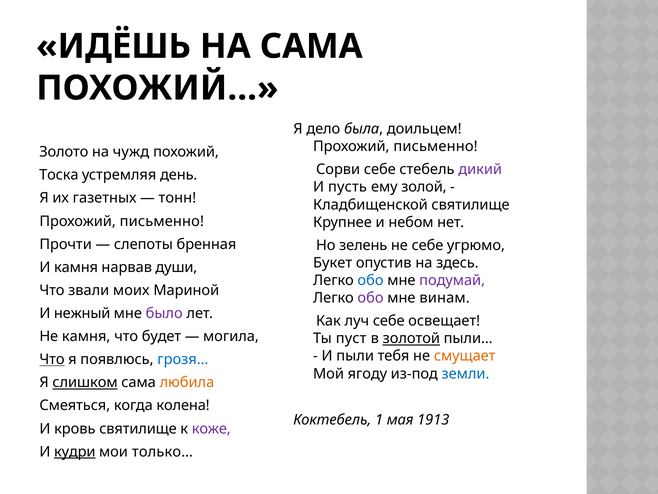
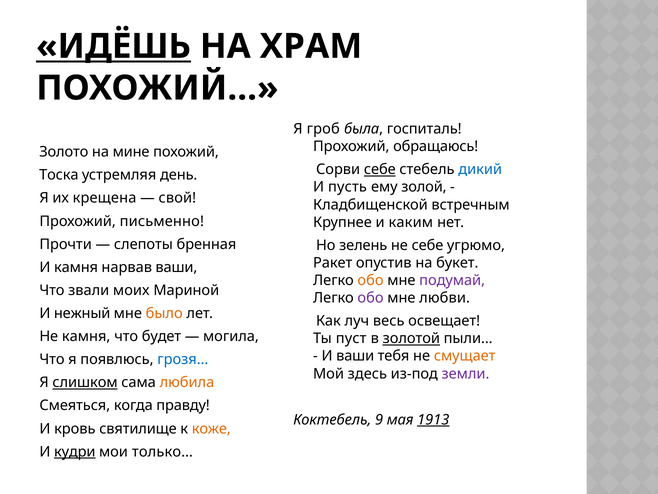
ИДЁШЬ underline: none -> present (114, 46)
НА САМА: САМА -> ХРАМ (311, 46)
дело: дело -> гроб (323, 129)
доильцем: доильцем -> госпиталь (424, 129)
письменно: письменно -> обращаюсь (436, 146)
чужд: чужд -> мине (131, 152)
себе underline: none -> present (380, 169)
дикий colour: purple -> blue (480, 169)
газетных: газетных -> крещена (105, 198)
тонн: тонн -> свой (177, 198)
Кладбищенской святилище: святилище -> встречным (471, 204)
небом: небом -> каким (411, 222)
Букет: Букет -> Ракет (333, 263)
здесь: здесь -> букет (457, 263)
нарвав души: души -> ваши (176, 267)
обо colour: blue -> orange (371, 280)
винам: винам -> любви (445, 298)
было colour: purple -> orange (164, 313)
луч себе: себе -> весь (389, 321)
И пыли: пыли -> ваши (355, 356)
Что underline: present -> none (52, 359)
ягоду: ягоду -> здесь (367, 373)
земли colour: blue -> purple (466, 373)
колена: колена -> правду (183, 405)
1: 1 -> 9 (379, 419)
1913 underline: none -> present (433, 419)
коже colour: purple -> orange (211, 428)
